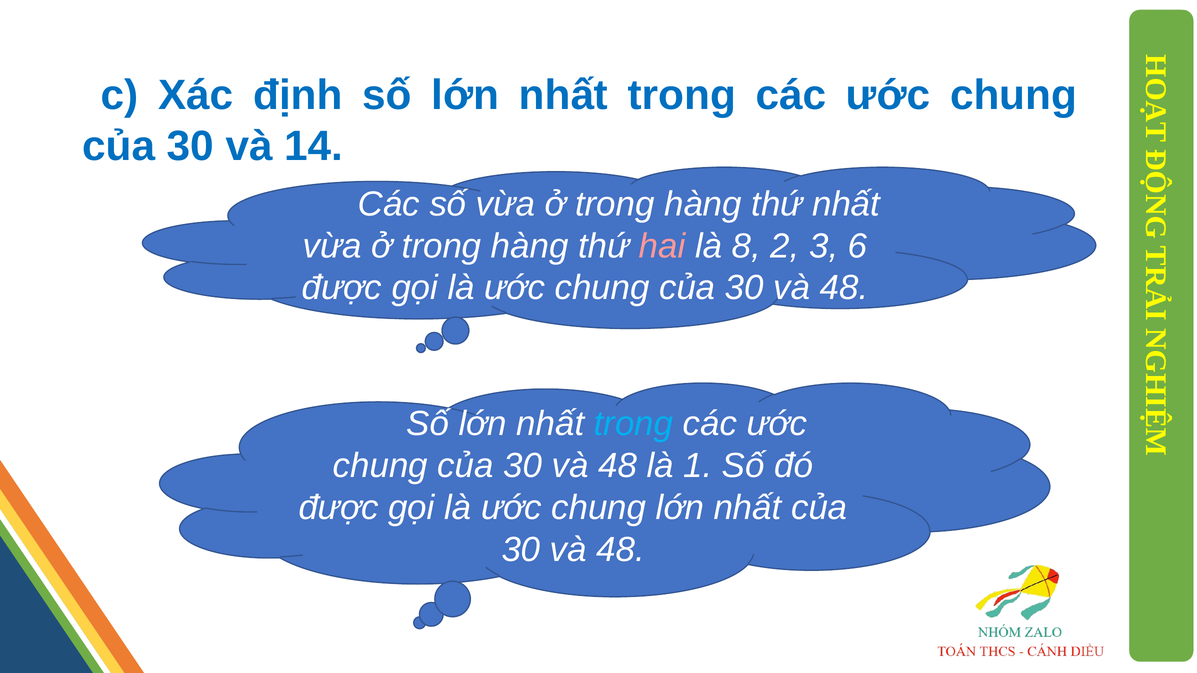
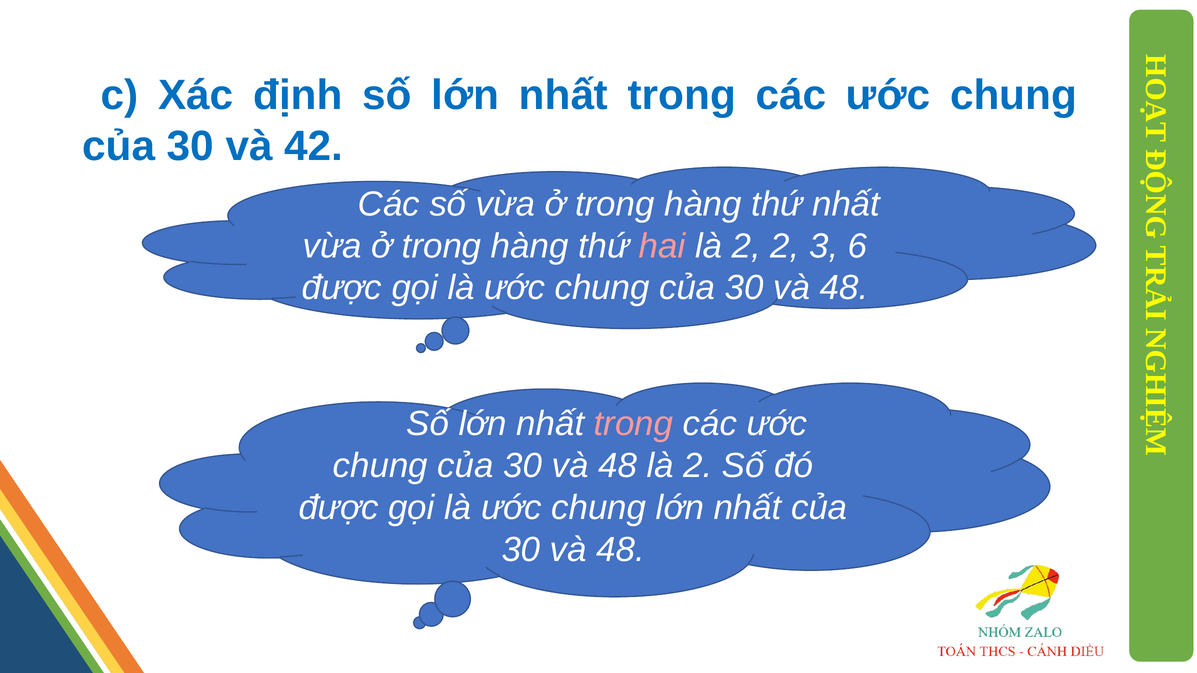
14: 14 -> 42 (314, 146)
8: 8 -> 2 (746, 246)
trong colour: light blue -> pink (634, 424)
48 là 1: 1 -> 2 (698, 466)
